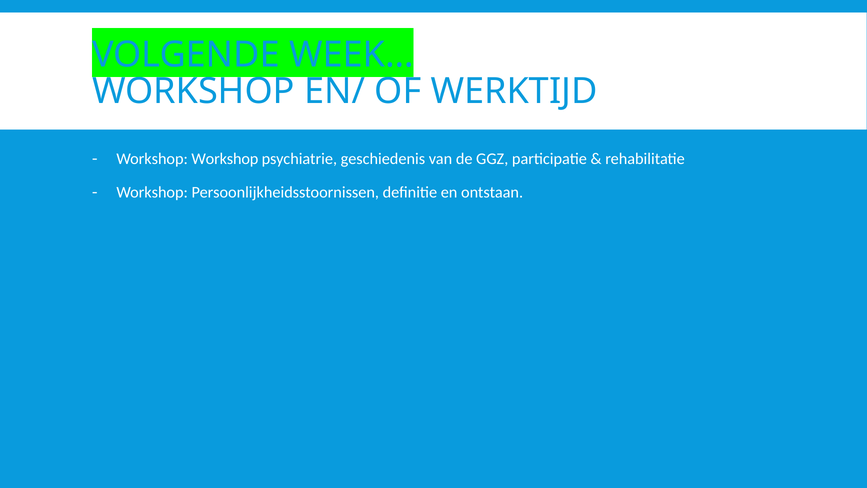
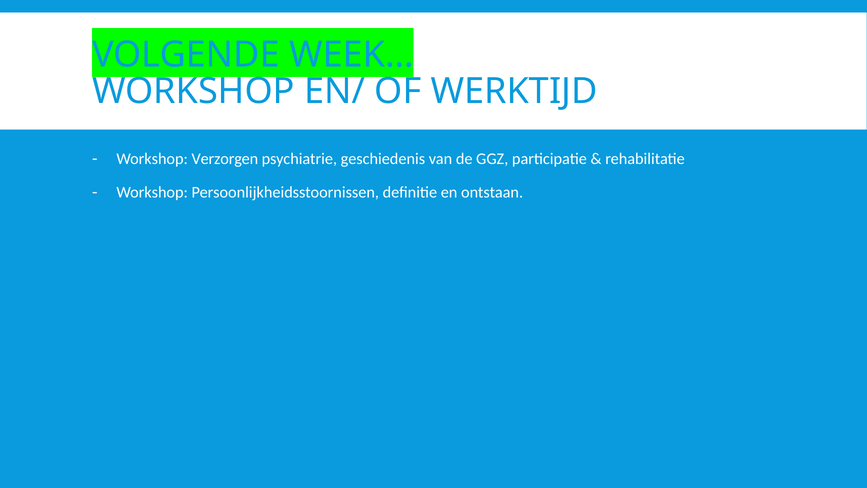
Workshop Workshop: Workshop -> Verzorgen (225, 159)
